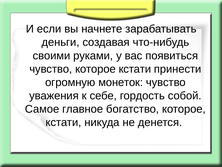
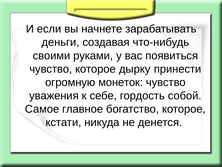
чувство которое кстати: кстати -> дырку (135, 69)
